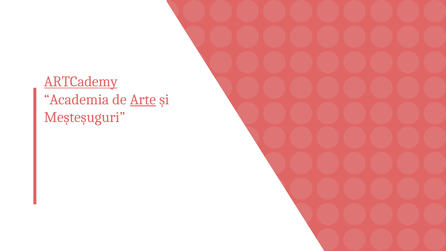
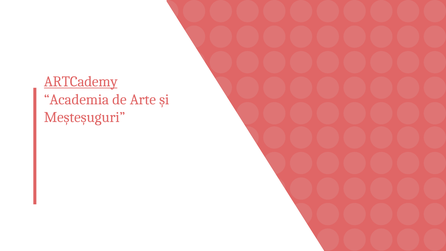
Arte underline: present -> none (143, 99)
